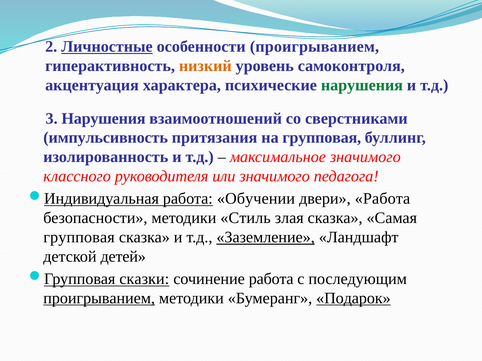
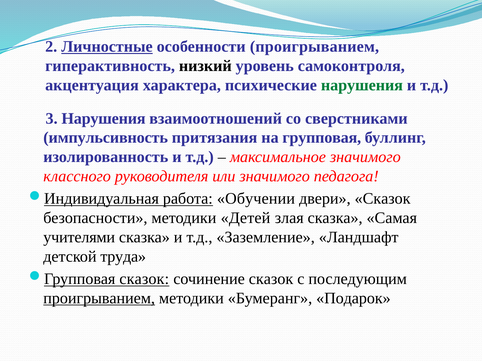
низкий colour: orange -> black (205, 66)
двери Работа: Работа -> Сказок (383, 199)
Стиль: Стиль -> Детей (246, 218)
групповая: групповая -> учителями (79, 237)
Заземление underline: present -> none (266, 237)
детей: детей -> труда (123, 257)
сказки: сказки -> сказок (144, 279)
сочинение работа: работа -> сказок (271, 279)
Подарок underline: present -> none (353, 299)
